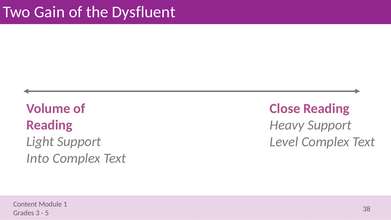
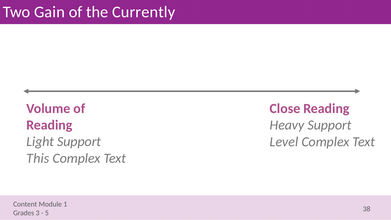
Dysfluent: Dysfluent -> Currently (144, 12)
Into: Into -> This (38, 158)
